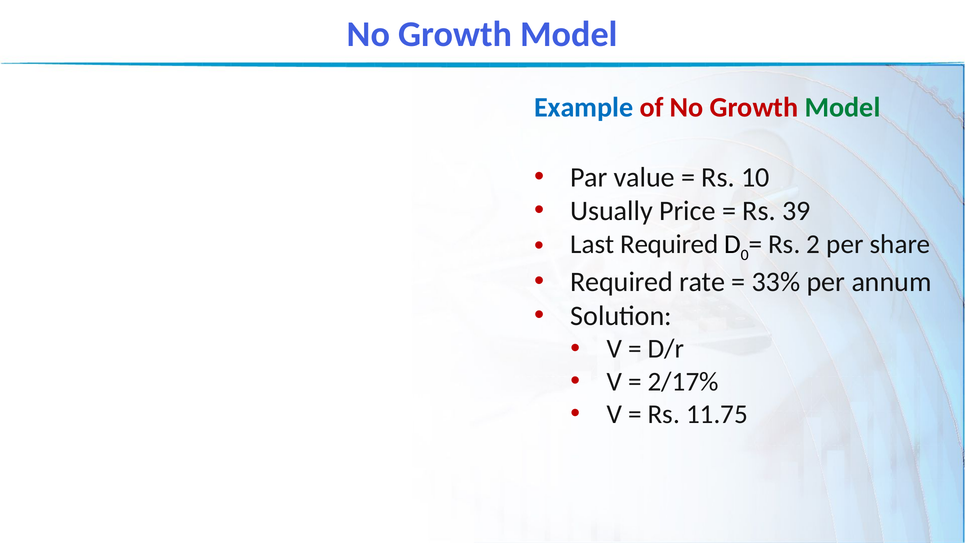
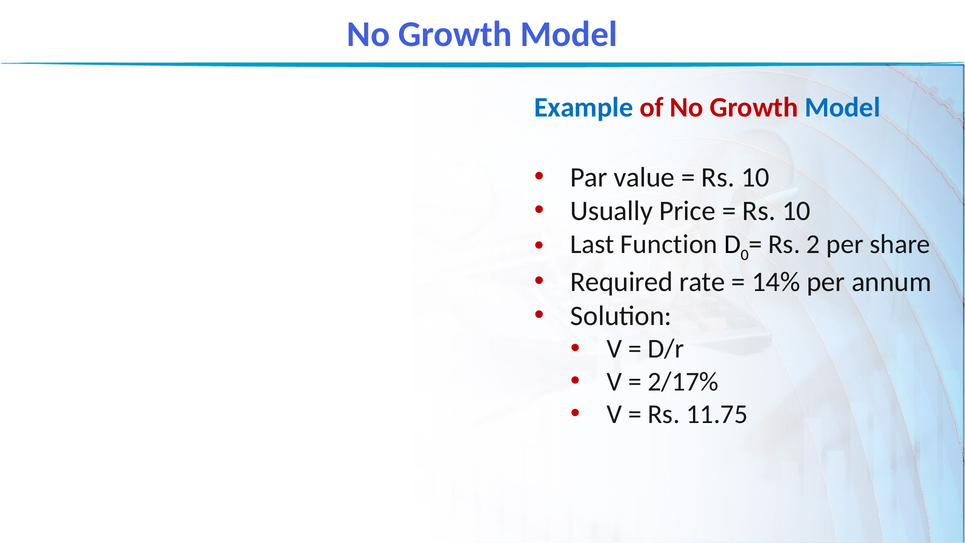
Model colour: green -> blue (843, 107)
39: 39 -> 10 (796, 211)
Last Required: Required -> Function (669, 244)
33%: 33% -> 14% (776, 282)
